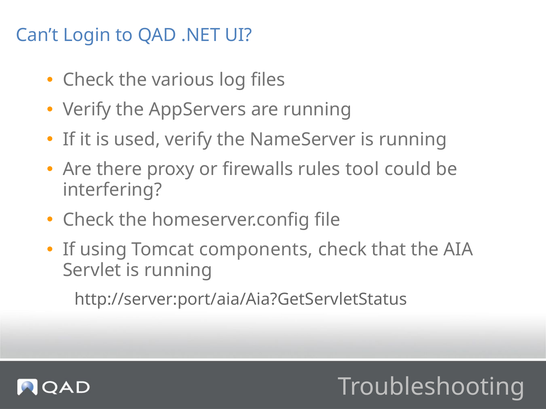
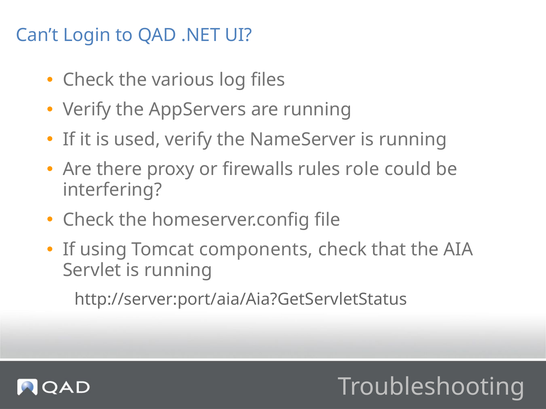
tool: tool -> role (362, 169)
